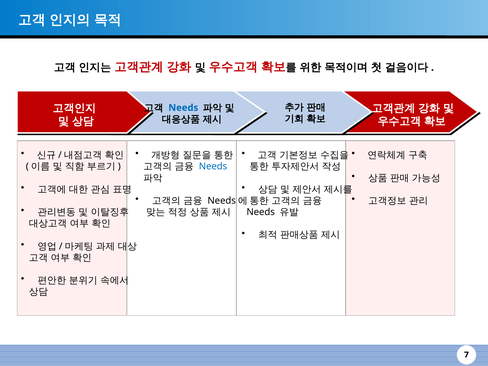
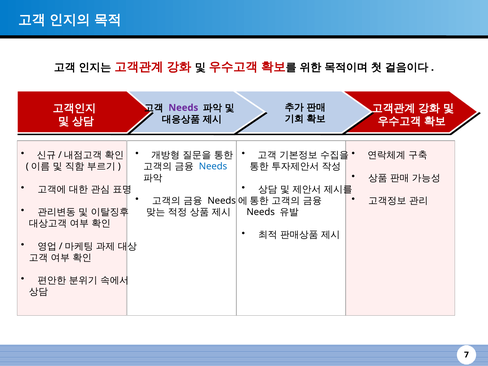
Needs colour: blue -> purple (183, 108)
